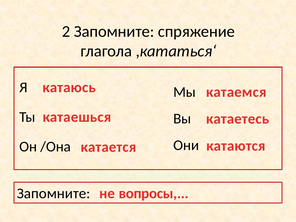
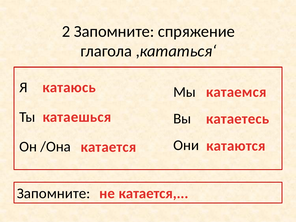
не вопросы: вопросы -> катается (154, 193)
